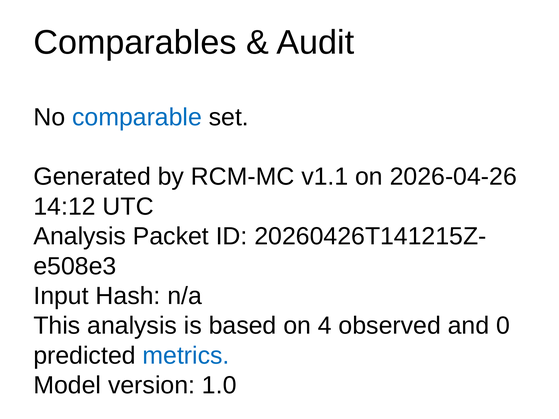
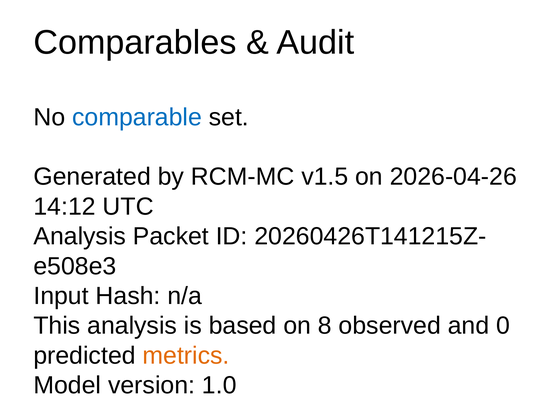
v1.1: v1.1 -> v1.5 (325, 177)
4: 4 -> 8 (325, 326)
metrics colour: blue -> orange (186, 356)
